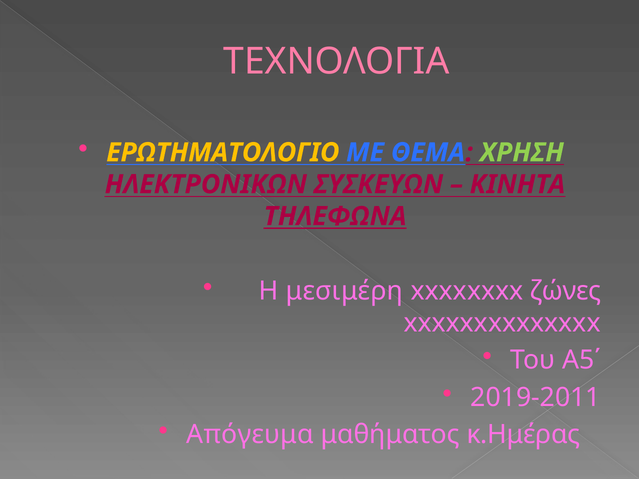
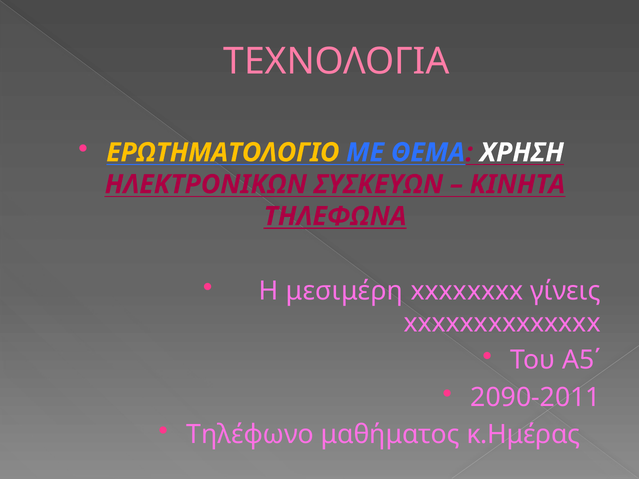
ΧΡΗΣΗ colour: light green -> white (522, 153)
ζώνες: ζώνες -> γίνεις (565, 291)
2019-2011: 2019-2011 -> 2090-2011 (536, 398)
Απόγευμα: Απόγευμα -> Τηλέφωνο (250, 435)
